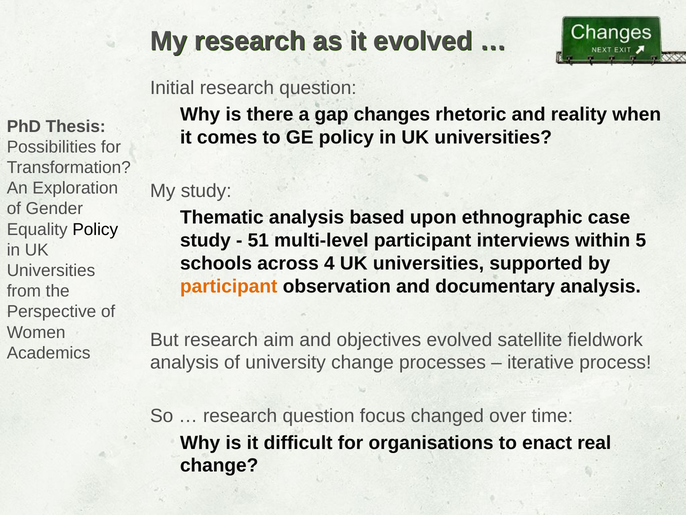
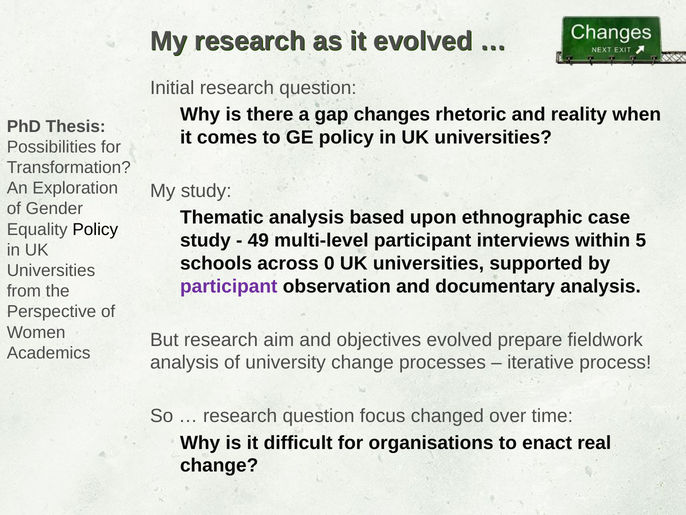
51: 51 -> 49 (258, 240)
4: 4 -> 0 (329, 263)
participant colour: orange -> purple (229, 286)
satellite: satellite -> prepare (530, 339)
